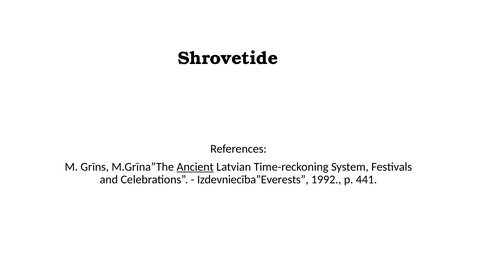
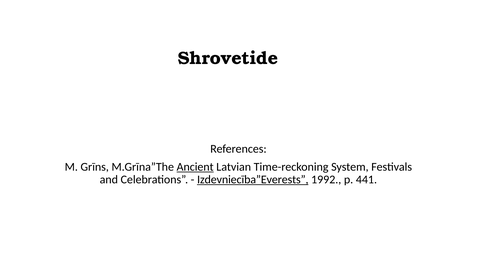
Izdevniecība”Everests underline: none -> present (253, 180)
